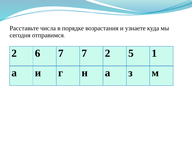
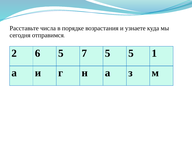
6 7: 7 -> 5 (61, 53)
7 2: 2 -> 5 (108, 53)
